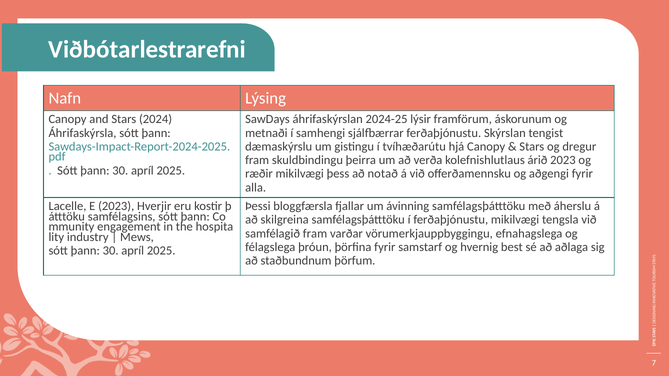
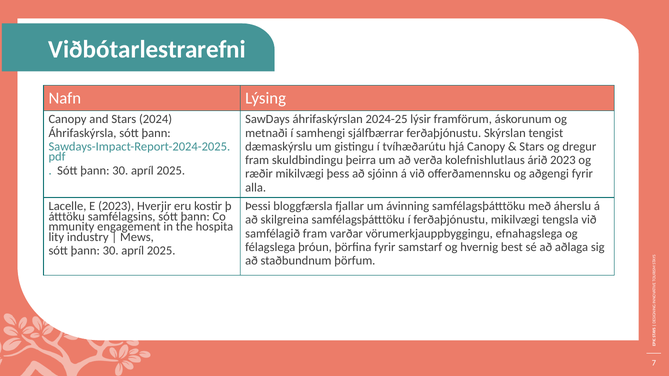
notað: notað -> sjóinn (383, 174)
